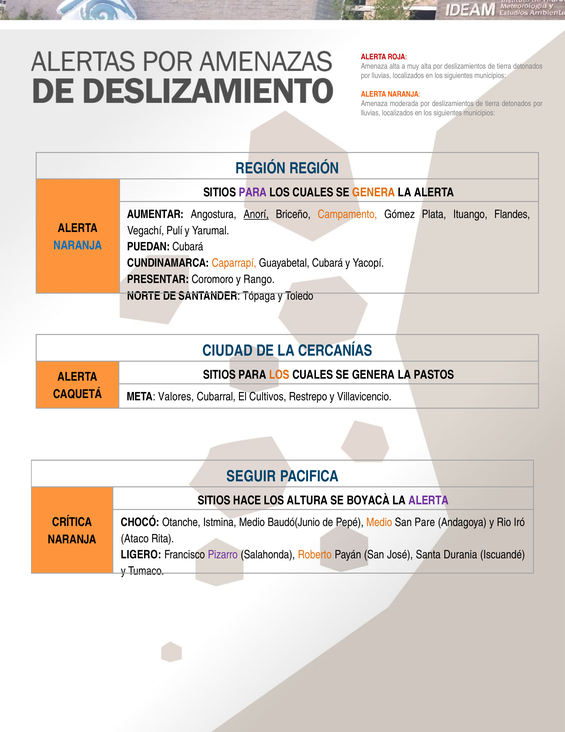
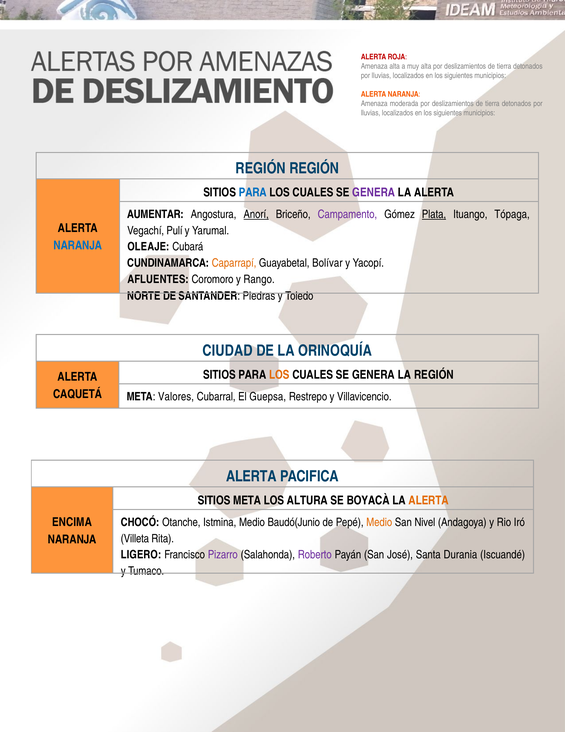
PARA colour: purple -> blue (253, 192)
GENERA colour: orange -> purple (374, 192)
Campamento colour: orange -> purple (347, 214)
Plata underline: none -> present (434, 214)
Flandes: Flandes -> Tópaga (512, 214)
PUEDAN: PUEDAN -> OLEAJE (148, 247)
Guayabetal Cubará: Cubará -> Bolívar (327, 263)
PRESENTAR: PRESENTAR -> AFLUENTES (158, 279)
Tópaga: Tópaga -> Piedras (259, 296)
CERCANÍAS: CERCANÍAS -> ORINOQUÍA (335, 350)
LA PASTOS: PASTOS -> REGIÓN (434, 374)
Cultivos: Cultivos -> Guepsa (268, 396)
SEGUIR: SEGUIR -> ALERTA (251, 476)
SITIOS HACE: HACE -> META (247, 500)
ALERTA colour: purple -> orange (429, 500)
CRÍTICA: CRÍTICA -> ENCIMA (72, 522)
Pare: Pare -> Nivel (425, 522)
Ataco: Ataco -> Villeta (135, 538)
Roberto colour: orange -> purple (315, 554)
